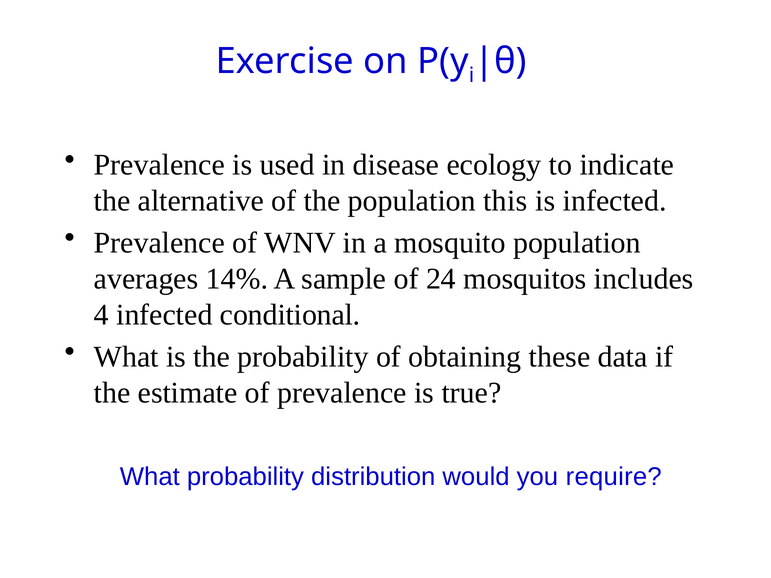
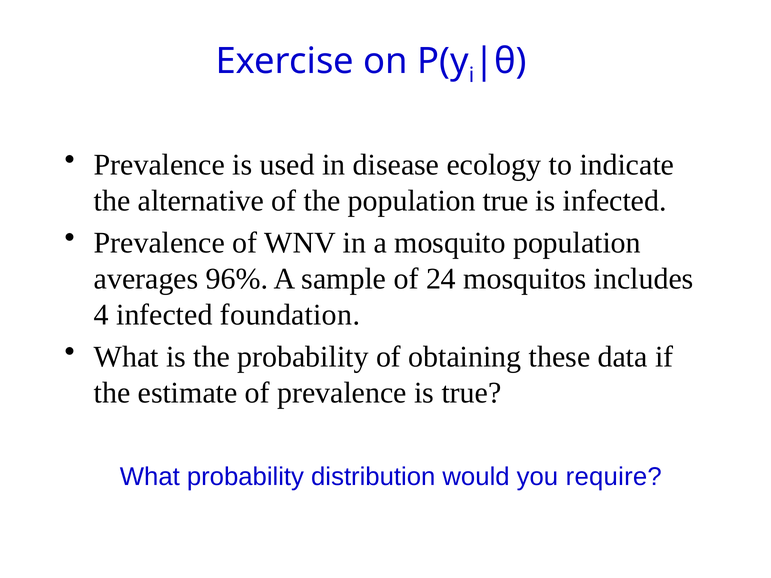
population this: this -> true (506, 201)
14%: 14% -> 96% (237, 279)
conditional: conditional -> foundation (290, 315)
